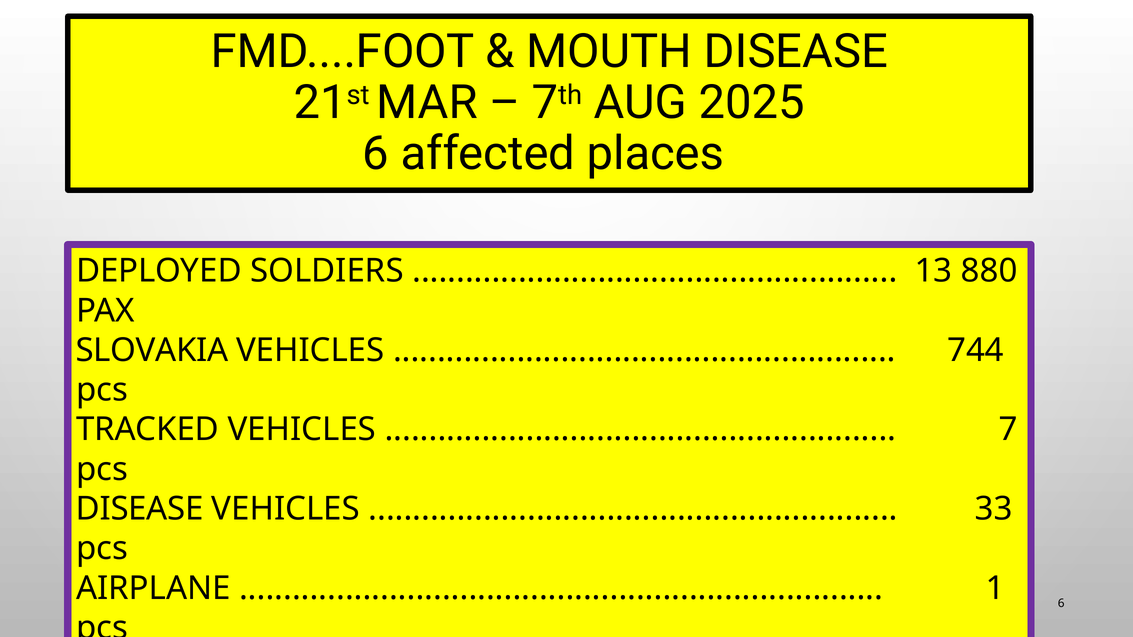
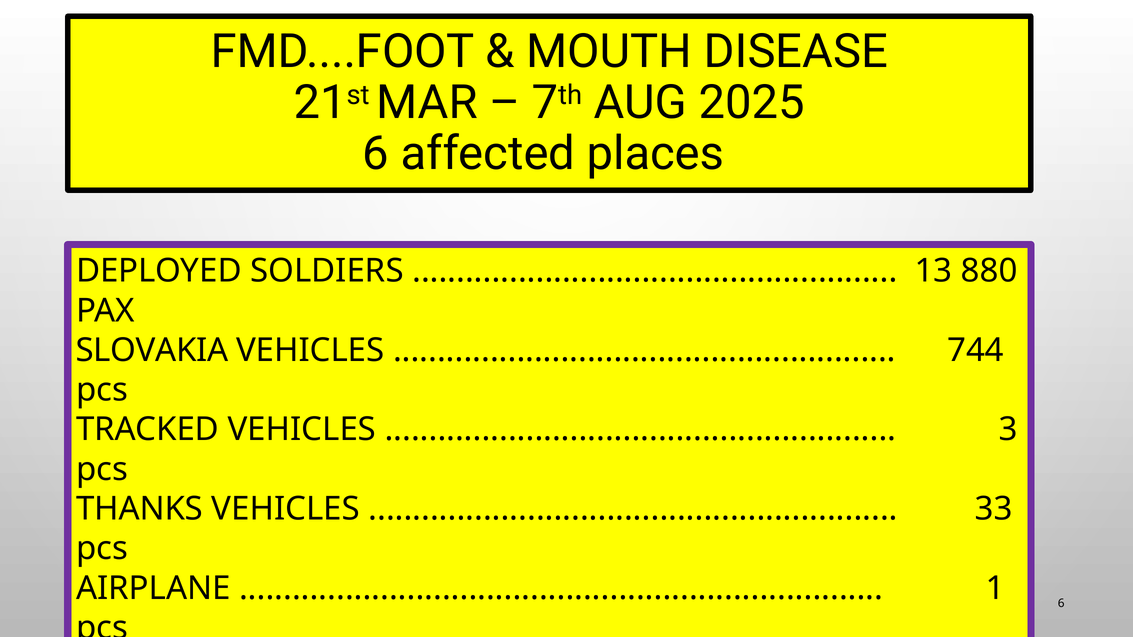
7: 7 -> 3 (1008, 430)
DISEASE: DISEASE -> THANKS (140, 509)
